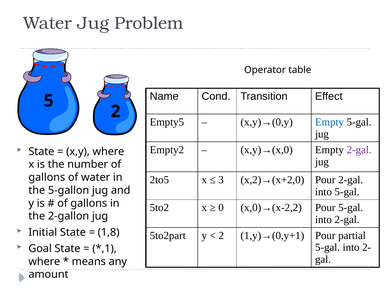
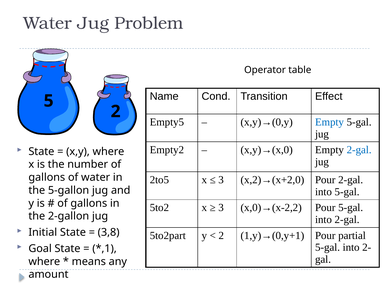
2-gal colour: purple -> blue (359, 150)
0: 0 -> 3 (221, 208)
1,8: 1,8 -> 3,8 (109, 233)
